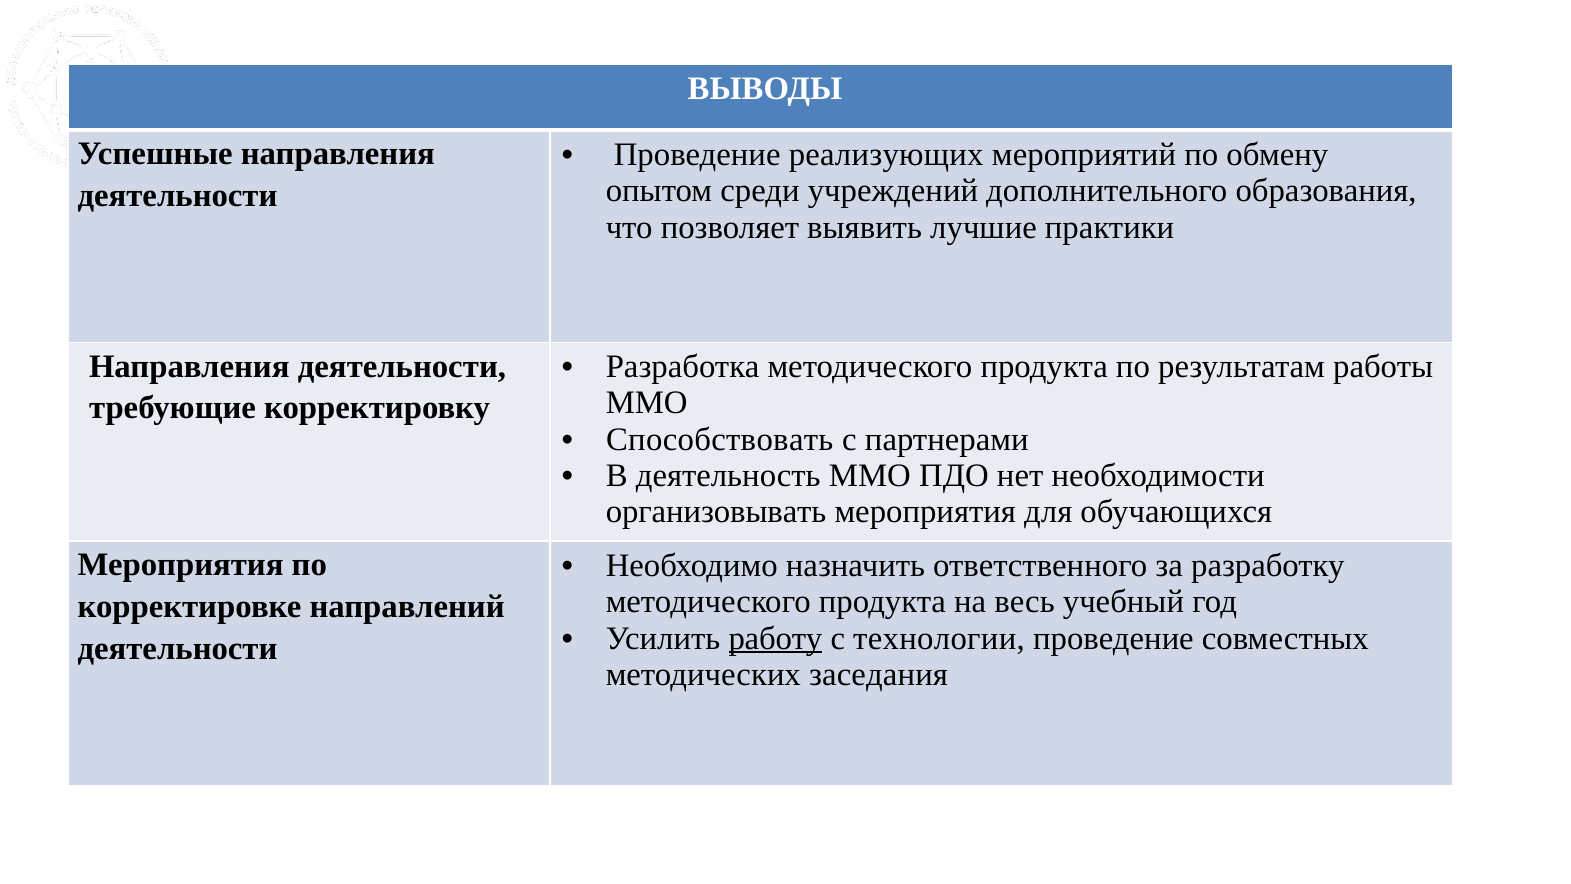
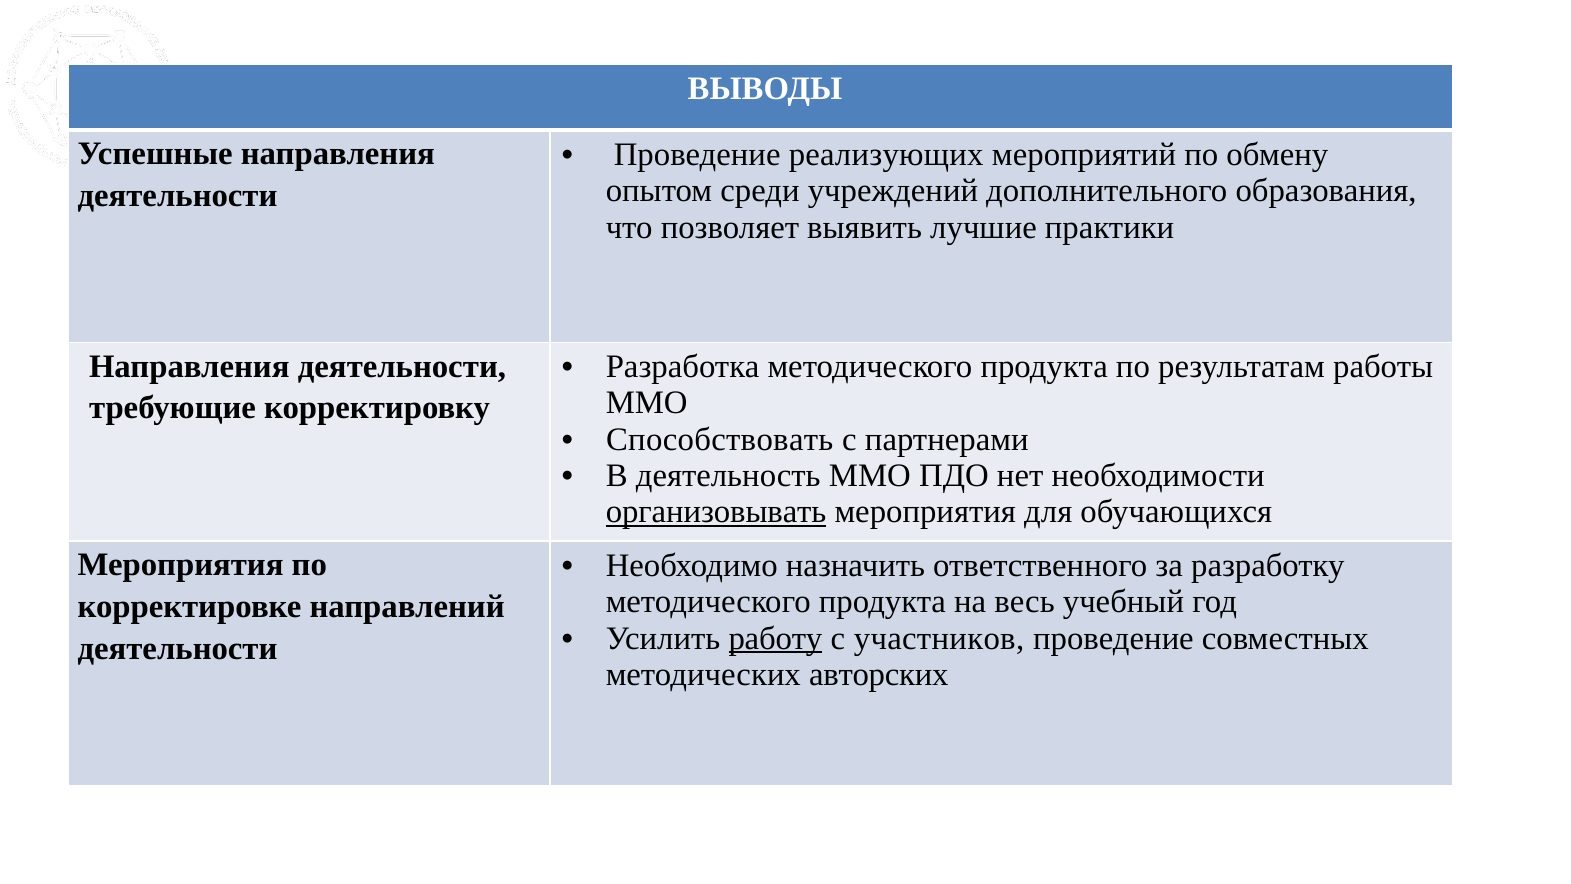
организовывать underline: none -> present (716, 512)
технологии: технологии -> участников (939, 638)
заседания: заседания -> авторских (879, 674)
